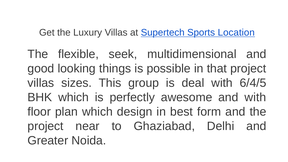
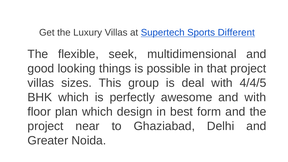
Location: Location -> Different (236, 33)
6/4/5: 6/4/5 -> 4/4/5 (253, 83)
